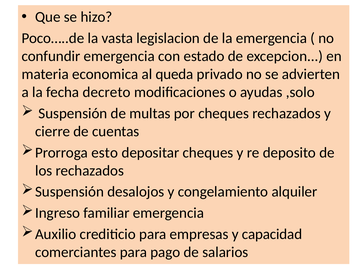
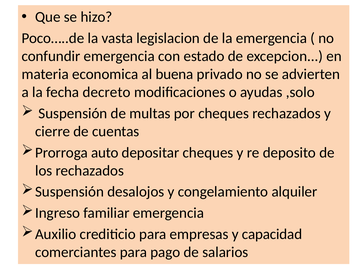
queda: queda -> buena (175, 74)
esto: esto -> auto (105, 153)
